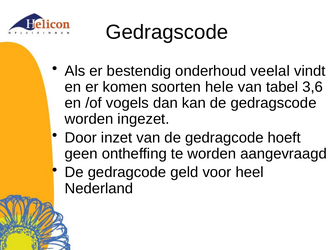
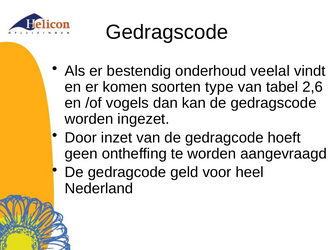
hele: hele -> type (219, 87)
3,6: 3,6 -> 2,6 (313, 87)
